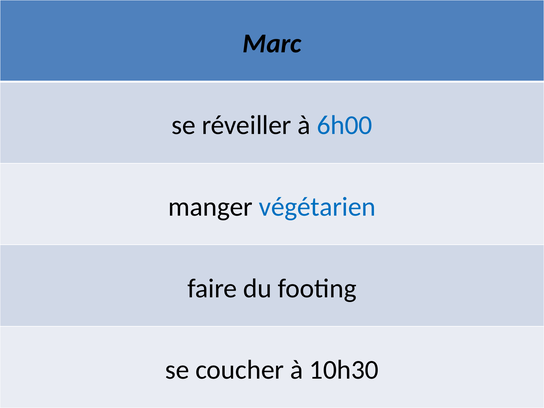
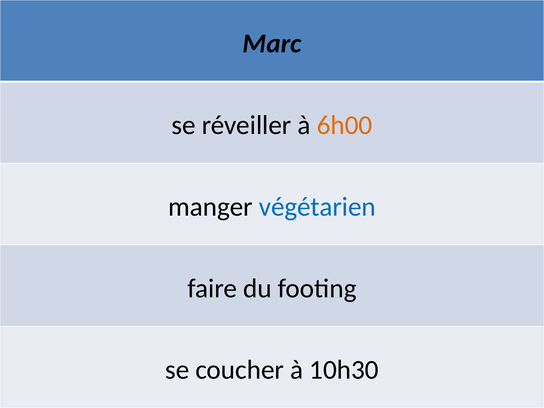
6h00 colour: blue -> orange (345, 125)
